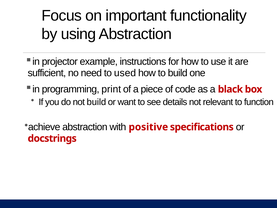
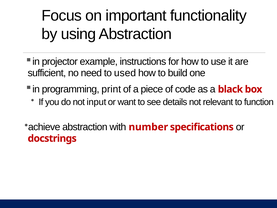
not build: build -> input (96, 102)
positive: positive -> number (148, 127)
